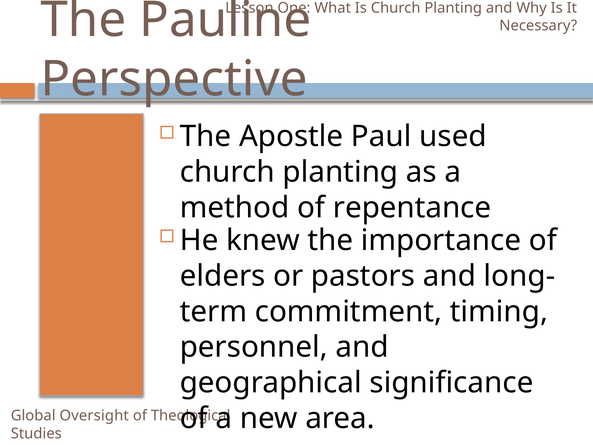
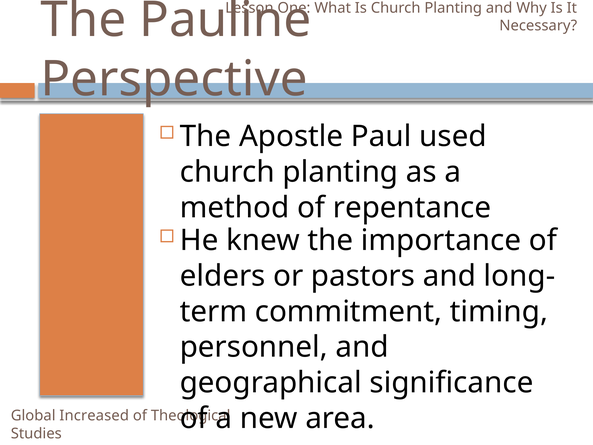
Oversight: Oversight -> Increased (94, 415)
